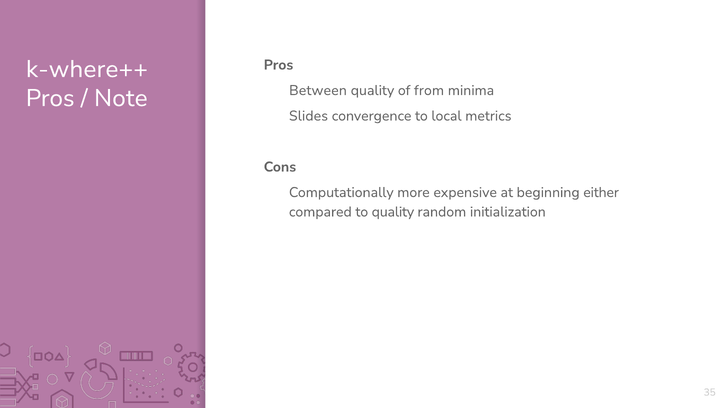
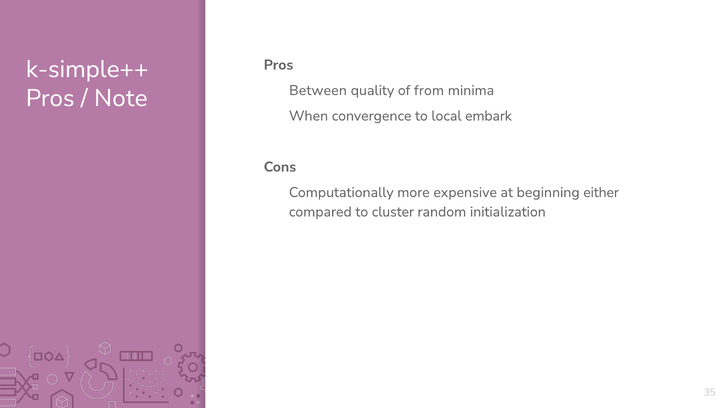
k-where++: k-where++ -> k-simple++ (87, 69)
Slides: Slides -> When (309, 116)
metrics: metrics -> embark (488, 116)
to quality: quality -> cluster (393, 212)
